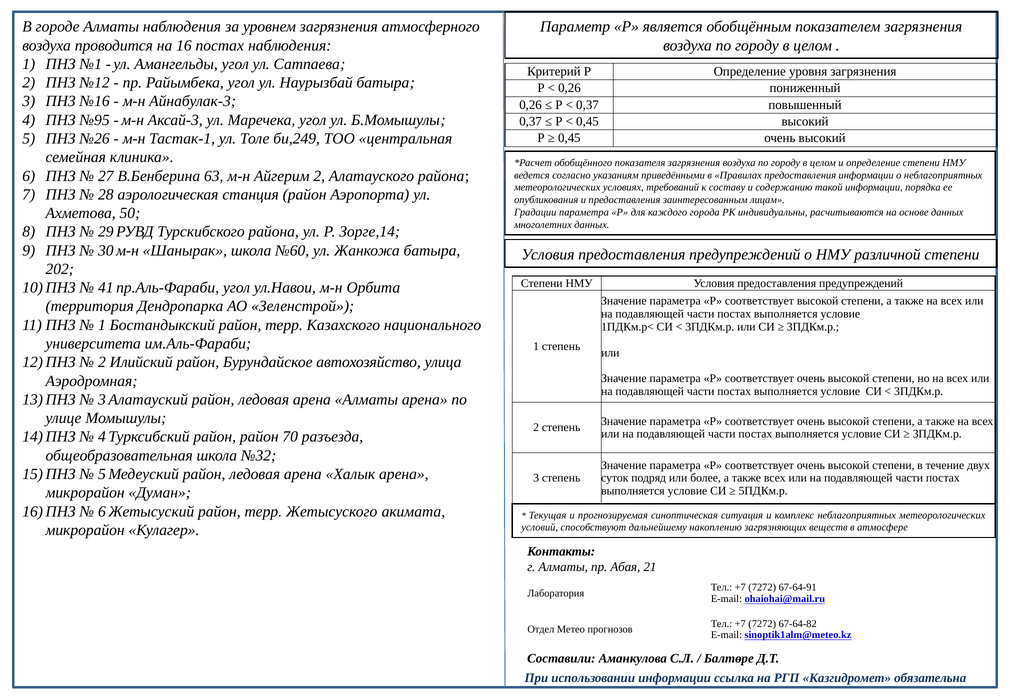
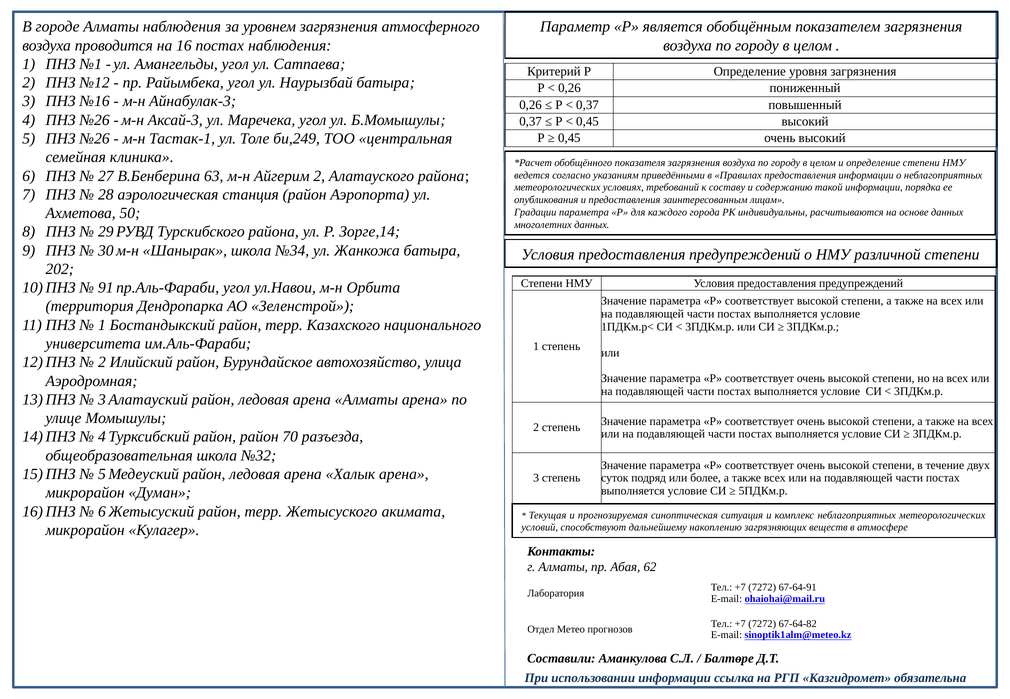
4 ПНЗ №95: №95 -> №26 (95, 120)
№60: №60 -> №34 (292, 251)
41: 41 -> 91 (106, 288)
21: 21 -> 62 (650, 567)
